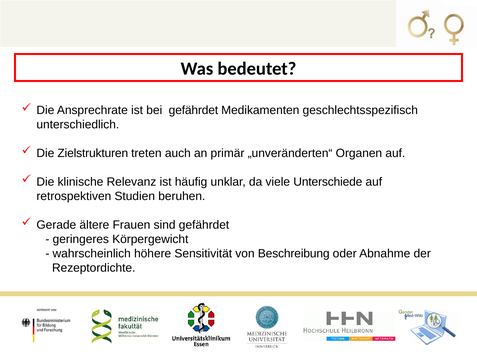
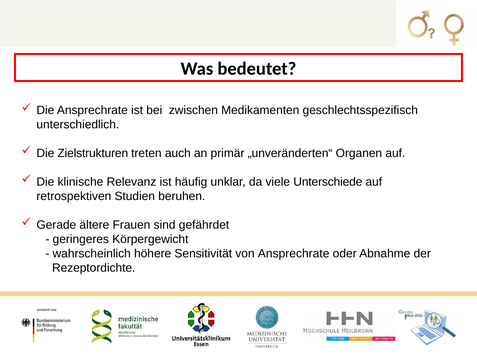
bei gefährdet: gefährdet -> zwischen (193, 110)
von Beschreibung: Beschreibung -> Ansprechrate (294, 253)
